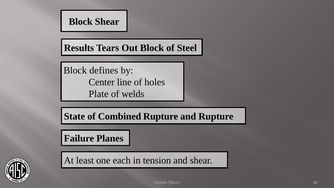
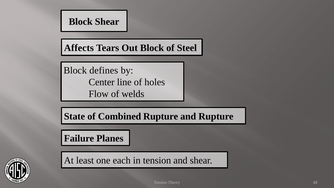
Results: Results -> Affects (79, 48)
Plate: Plate -> Flow (99, 94)
